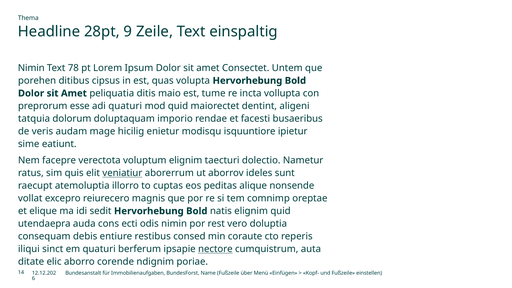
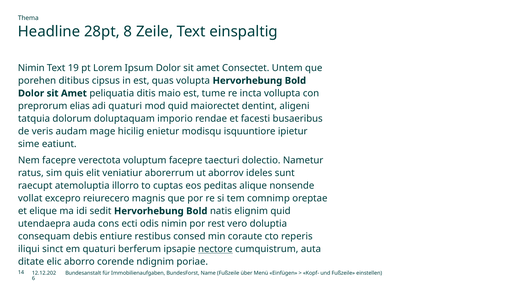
9: 9 -> 8 (128, 32)
78: 78 -> 19 (73, 68)
esse: esse -> elias (80, 106)
voluptum elignim: elignim -> facepre (186, 160)
veniatiur underline: present -> none (122, 173)
